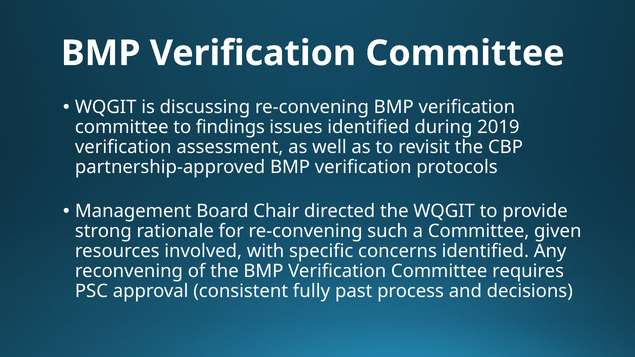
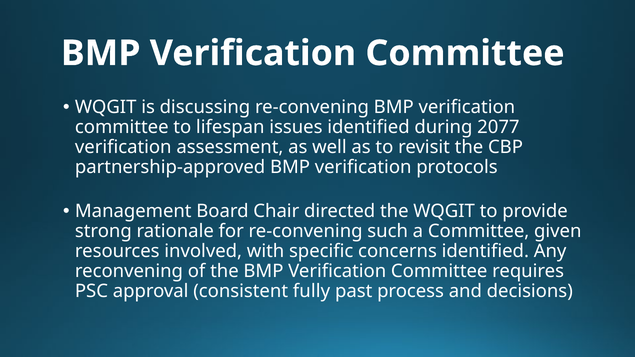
findings: findings -> lifespan (230, 127)
2019: 2019 -> 2077 (498, 127)
